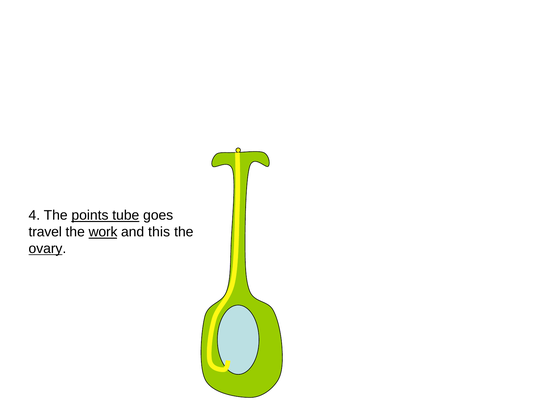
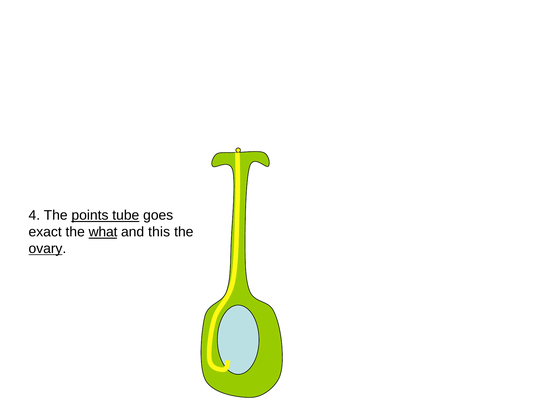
travel: travel -> exact (45, 232)
work: work -> what (103, 232)
